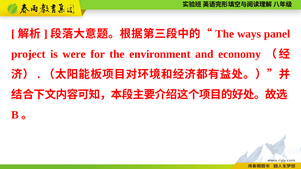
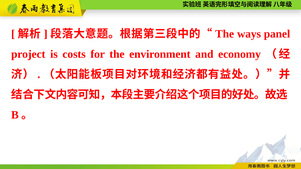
were: were -> costs (74, 54)
